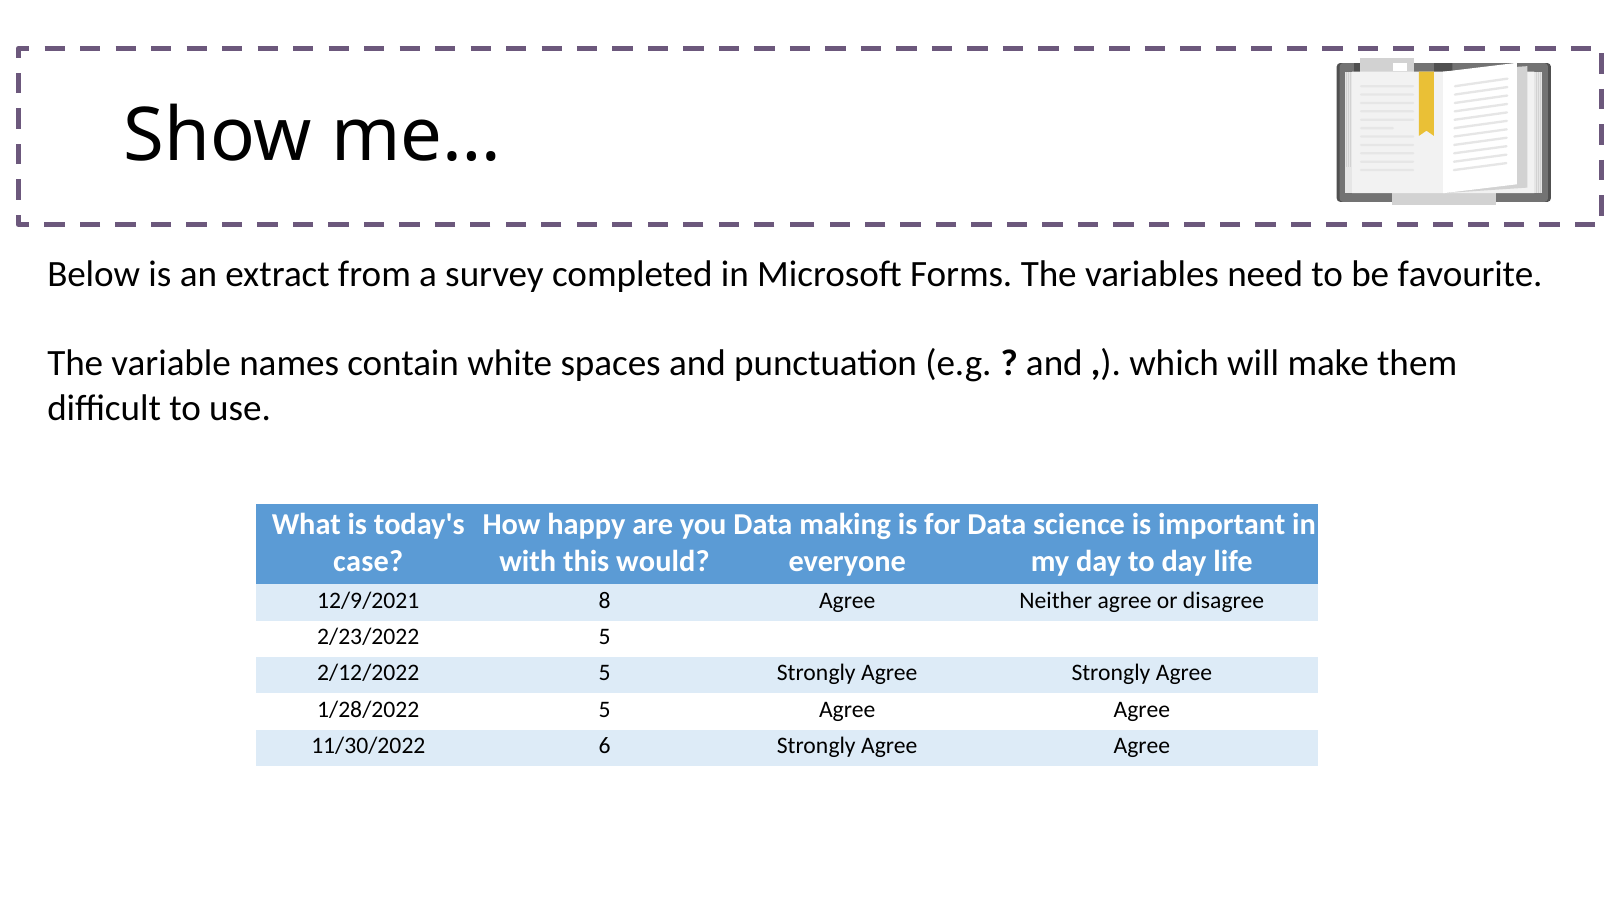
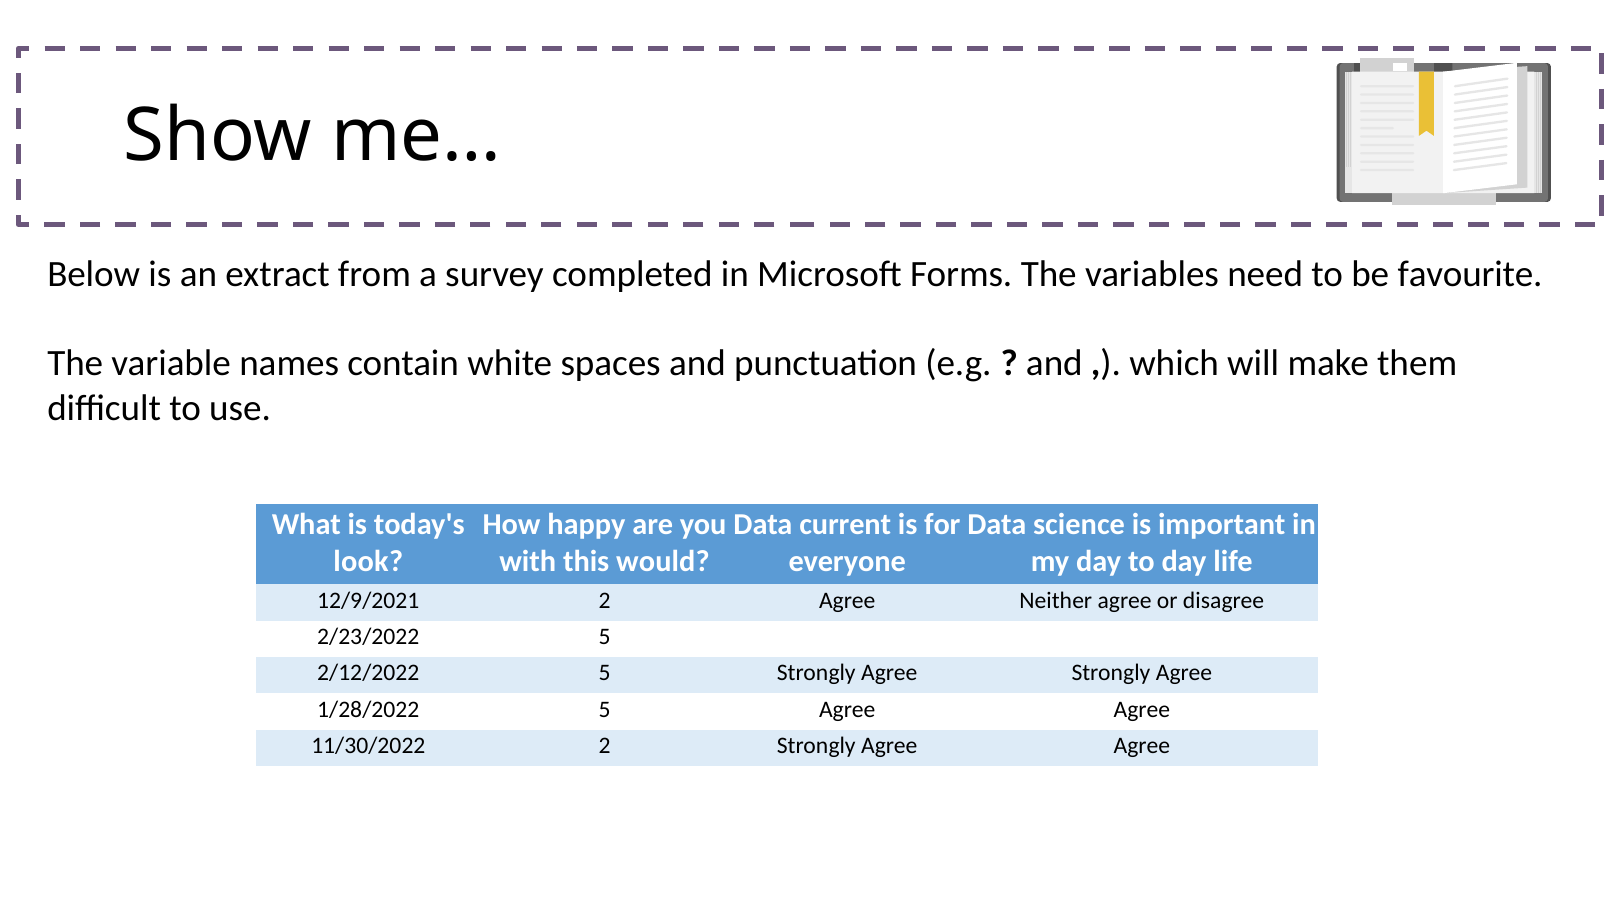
making: making -> current (845, 524)
case: case -> look (368, 561)
12/9/2021 8: 8 -> 2 (605, 601)
11/30/2022 6: 6 -> 2 (605, 746)
